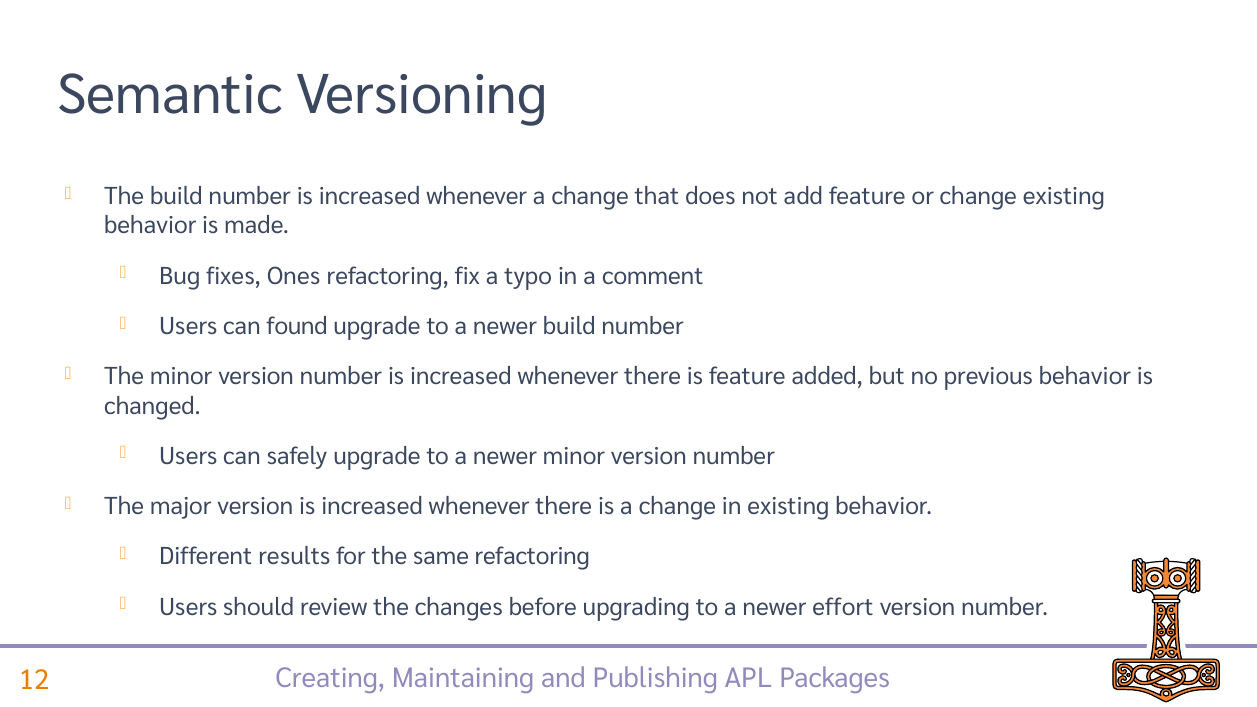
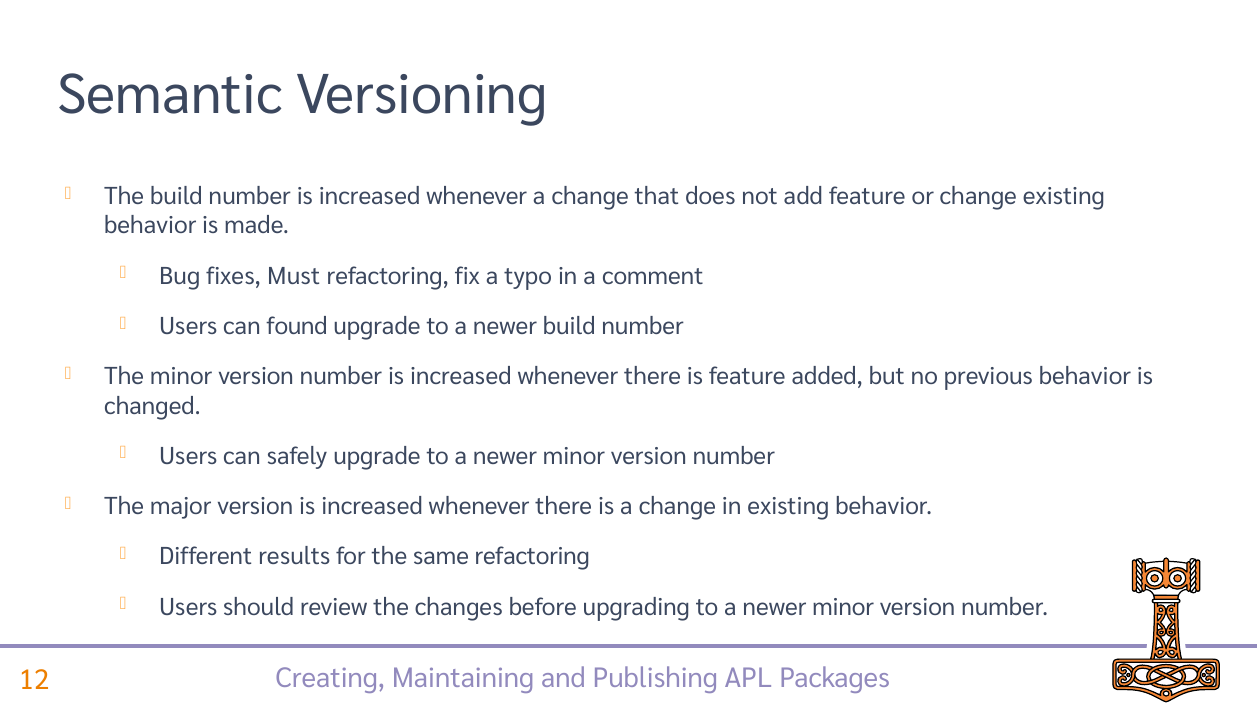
Ones: Ones -> Must (294, 276)
effort: effort -> minor (843, 607)
